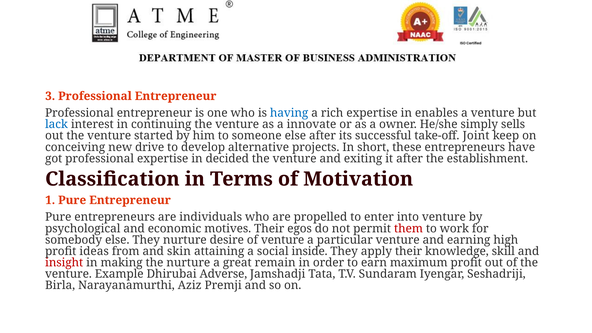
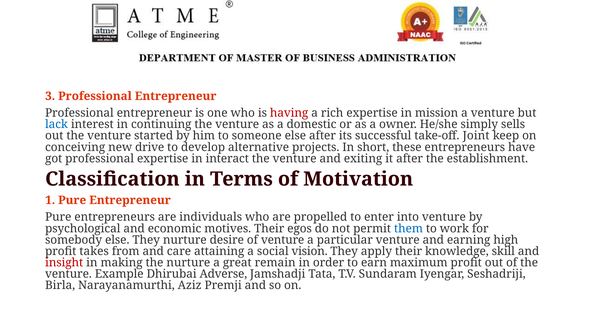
having colour: blue -> red (289, 113)
enables: enables -> mission (437, 113)
innovate: innovate -> domestic (312, 124)
decided: decided -> interact (227, 159)
them colour: red -> blue (408, 228)
ideas: ideas -> takes (94, 251)
skin: skin -> care (179, 251)
inside: inside -> vision (310, 251)
